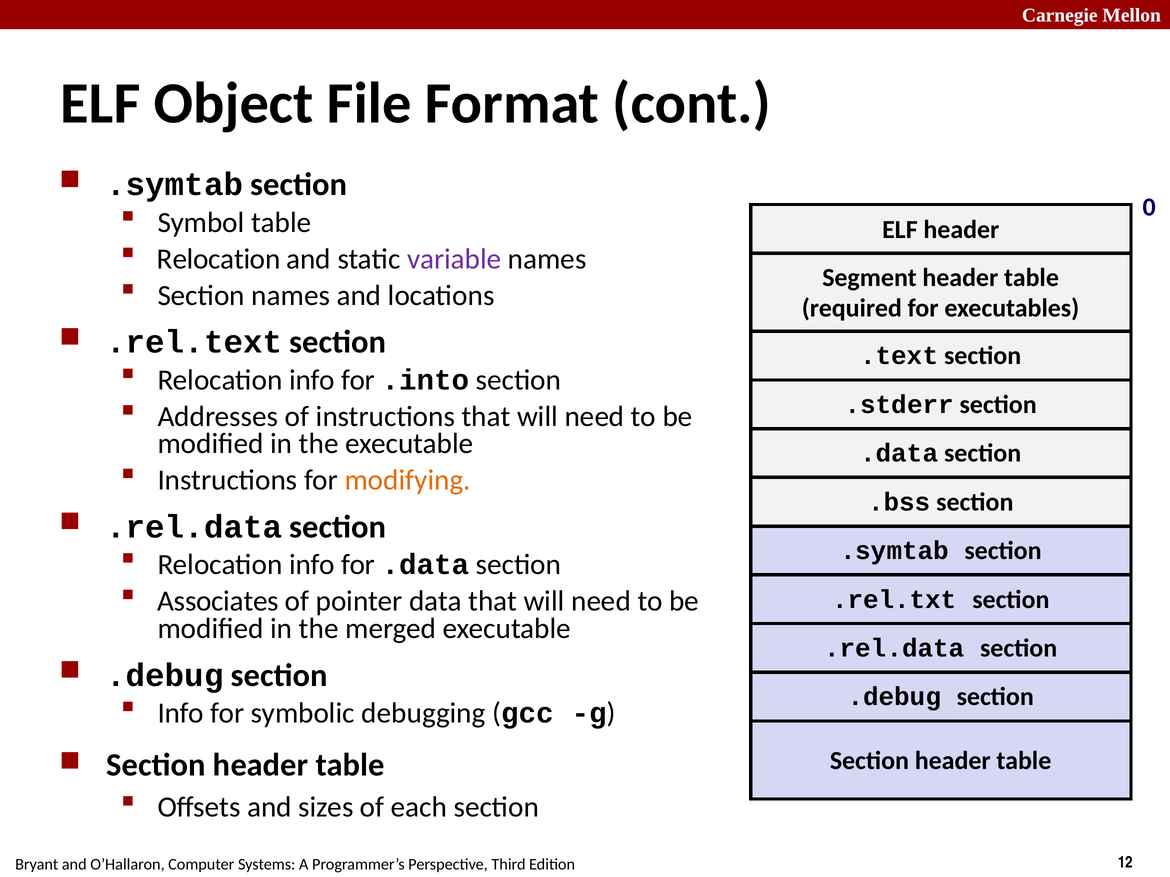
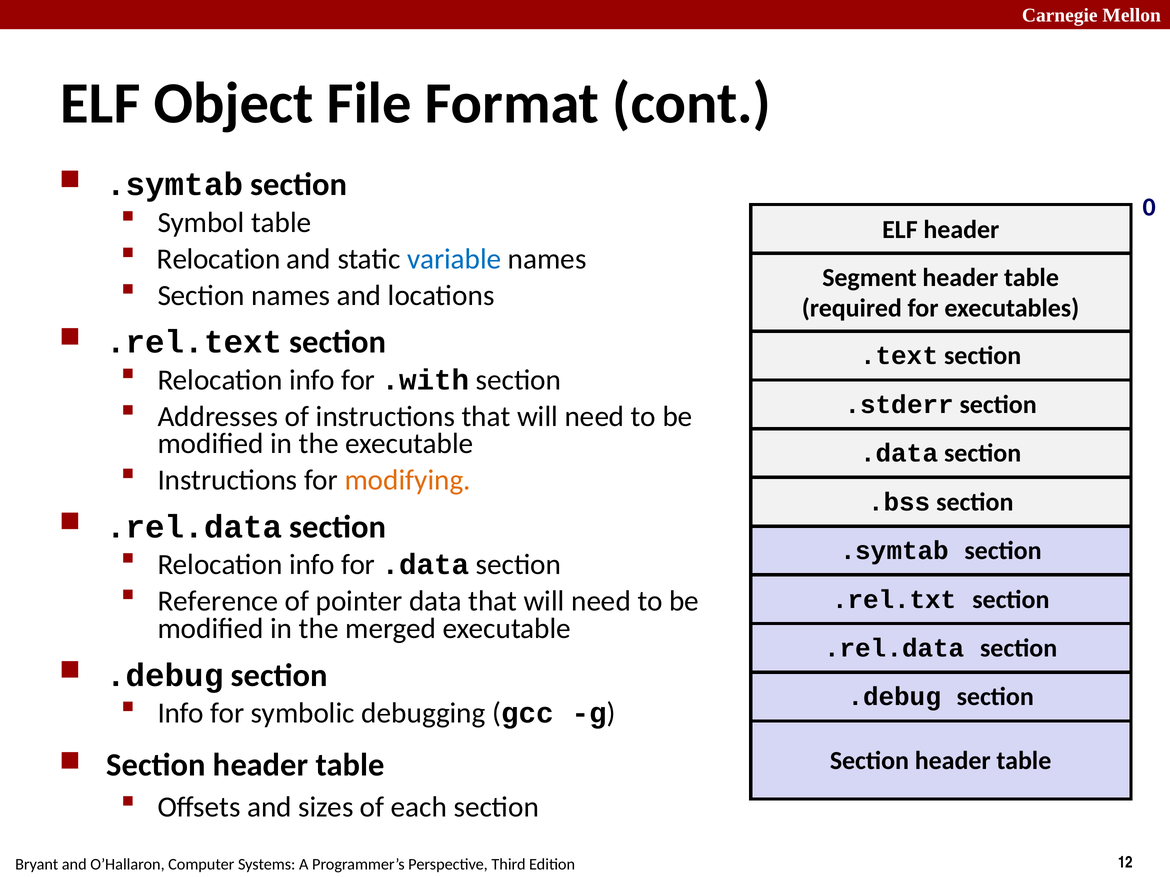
variable colour: purple -> blue (454, 259)
.into: .into -> .with (426, 380)
Associates: Associates -> Reference (218, 602)
